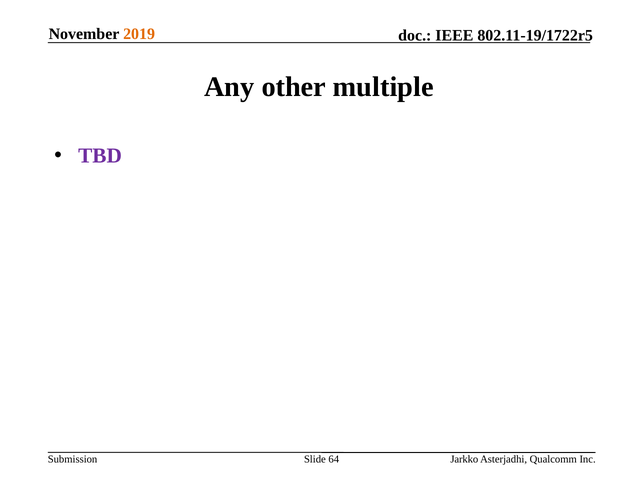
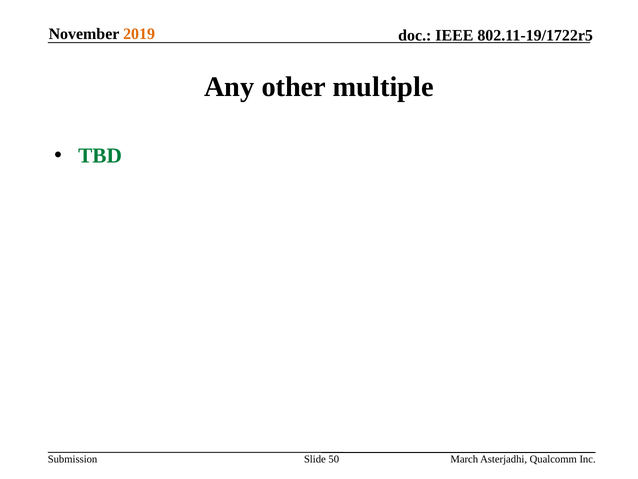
TBD colour: purple -> green (100, 156)
64: 64 -> 50 (334, 459)
Jarkko: Jarkko -> March (464, 459)
